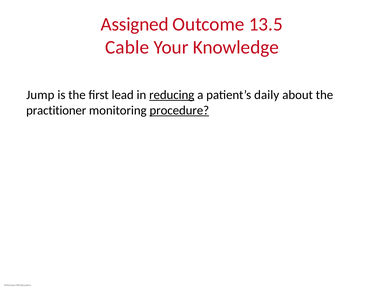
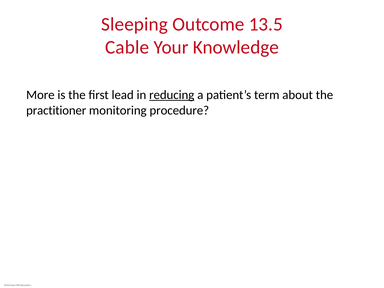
Assigned: Assigned -> Sleeping (135, 24)
Jump: Jump -> More (40, 95)
daily: daily -> term (267, 95)
procedure underline: present -> none (179, 110)
